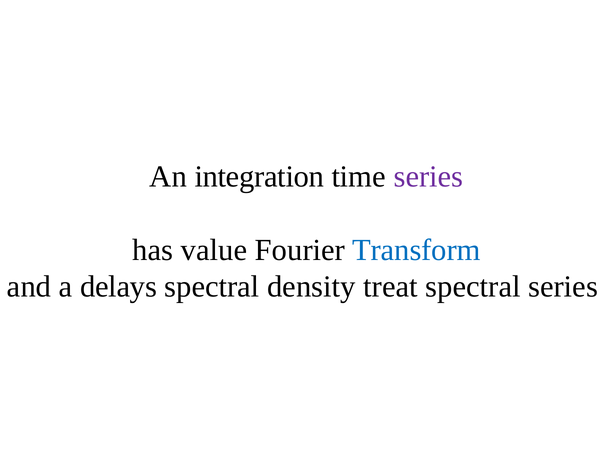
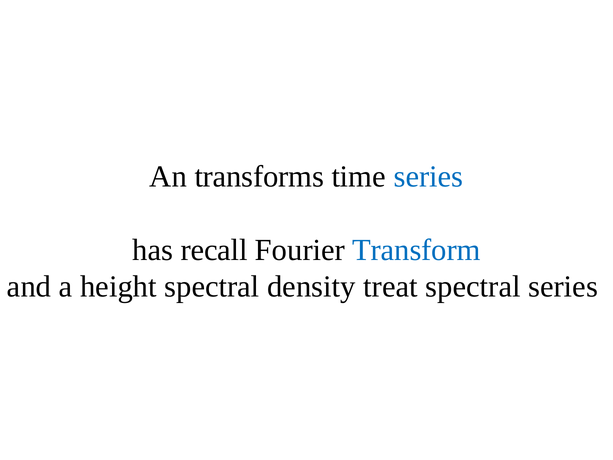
integration: integration -> transforms (259, 176)
series colour: purple -> blue (428, 176)
value: value -> recall (214, 250)
delays: delays -> height (118, 287)
